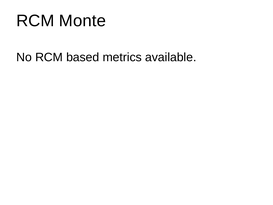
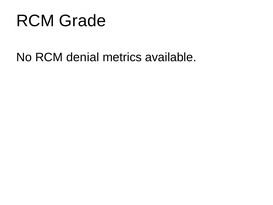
Monte: Monte -> Grade (82, 21)
based: based -> denial (83, 57)
